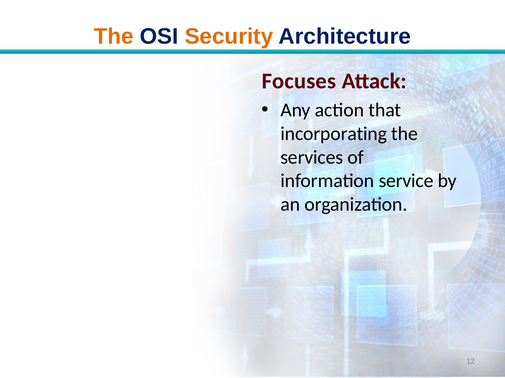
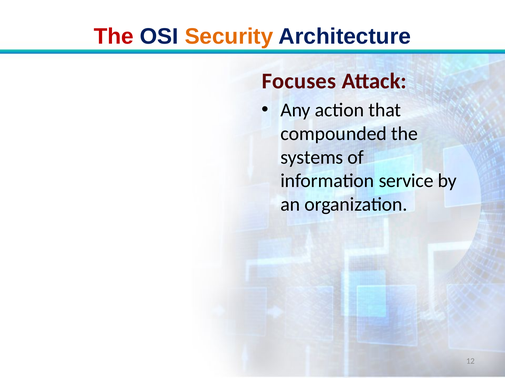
The colour: orange -> red (114, 37)
incorporating: incorporating -> compounded (334, 134)
services: services -> systems (312, 158)
